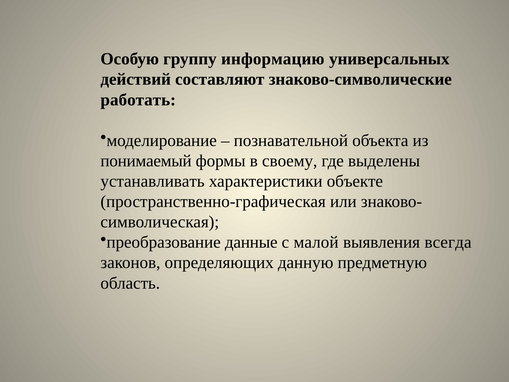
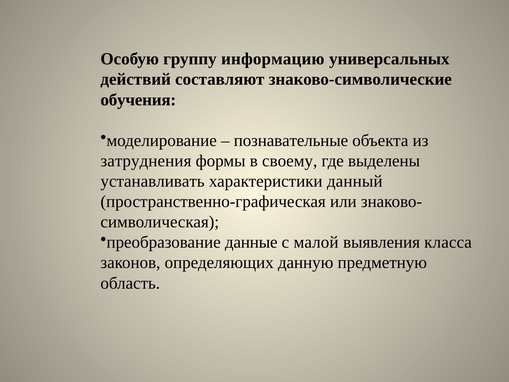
работать: работать -> обучения (138, 100)
познавательной: познавательной -> познавательные (291, 140)
понимаемый: понимаемый -> затруднения (146, 161)
объекте: объекте -> данный (355, 181)
всегда: всегда -> класса (448, 242)
